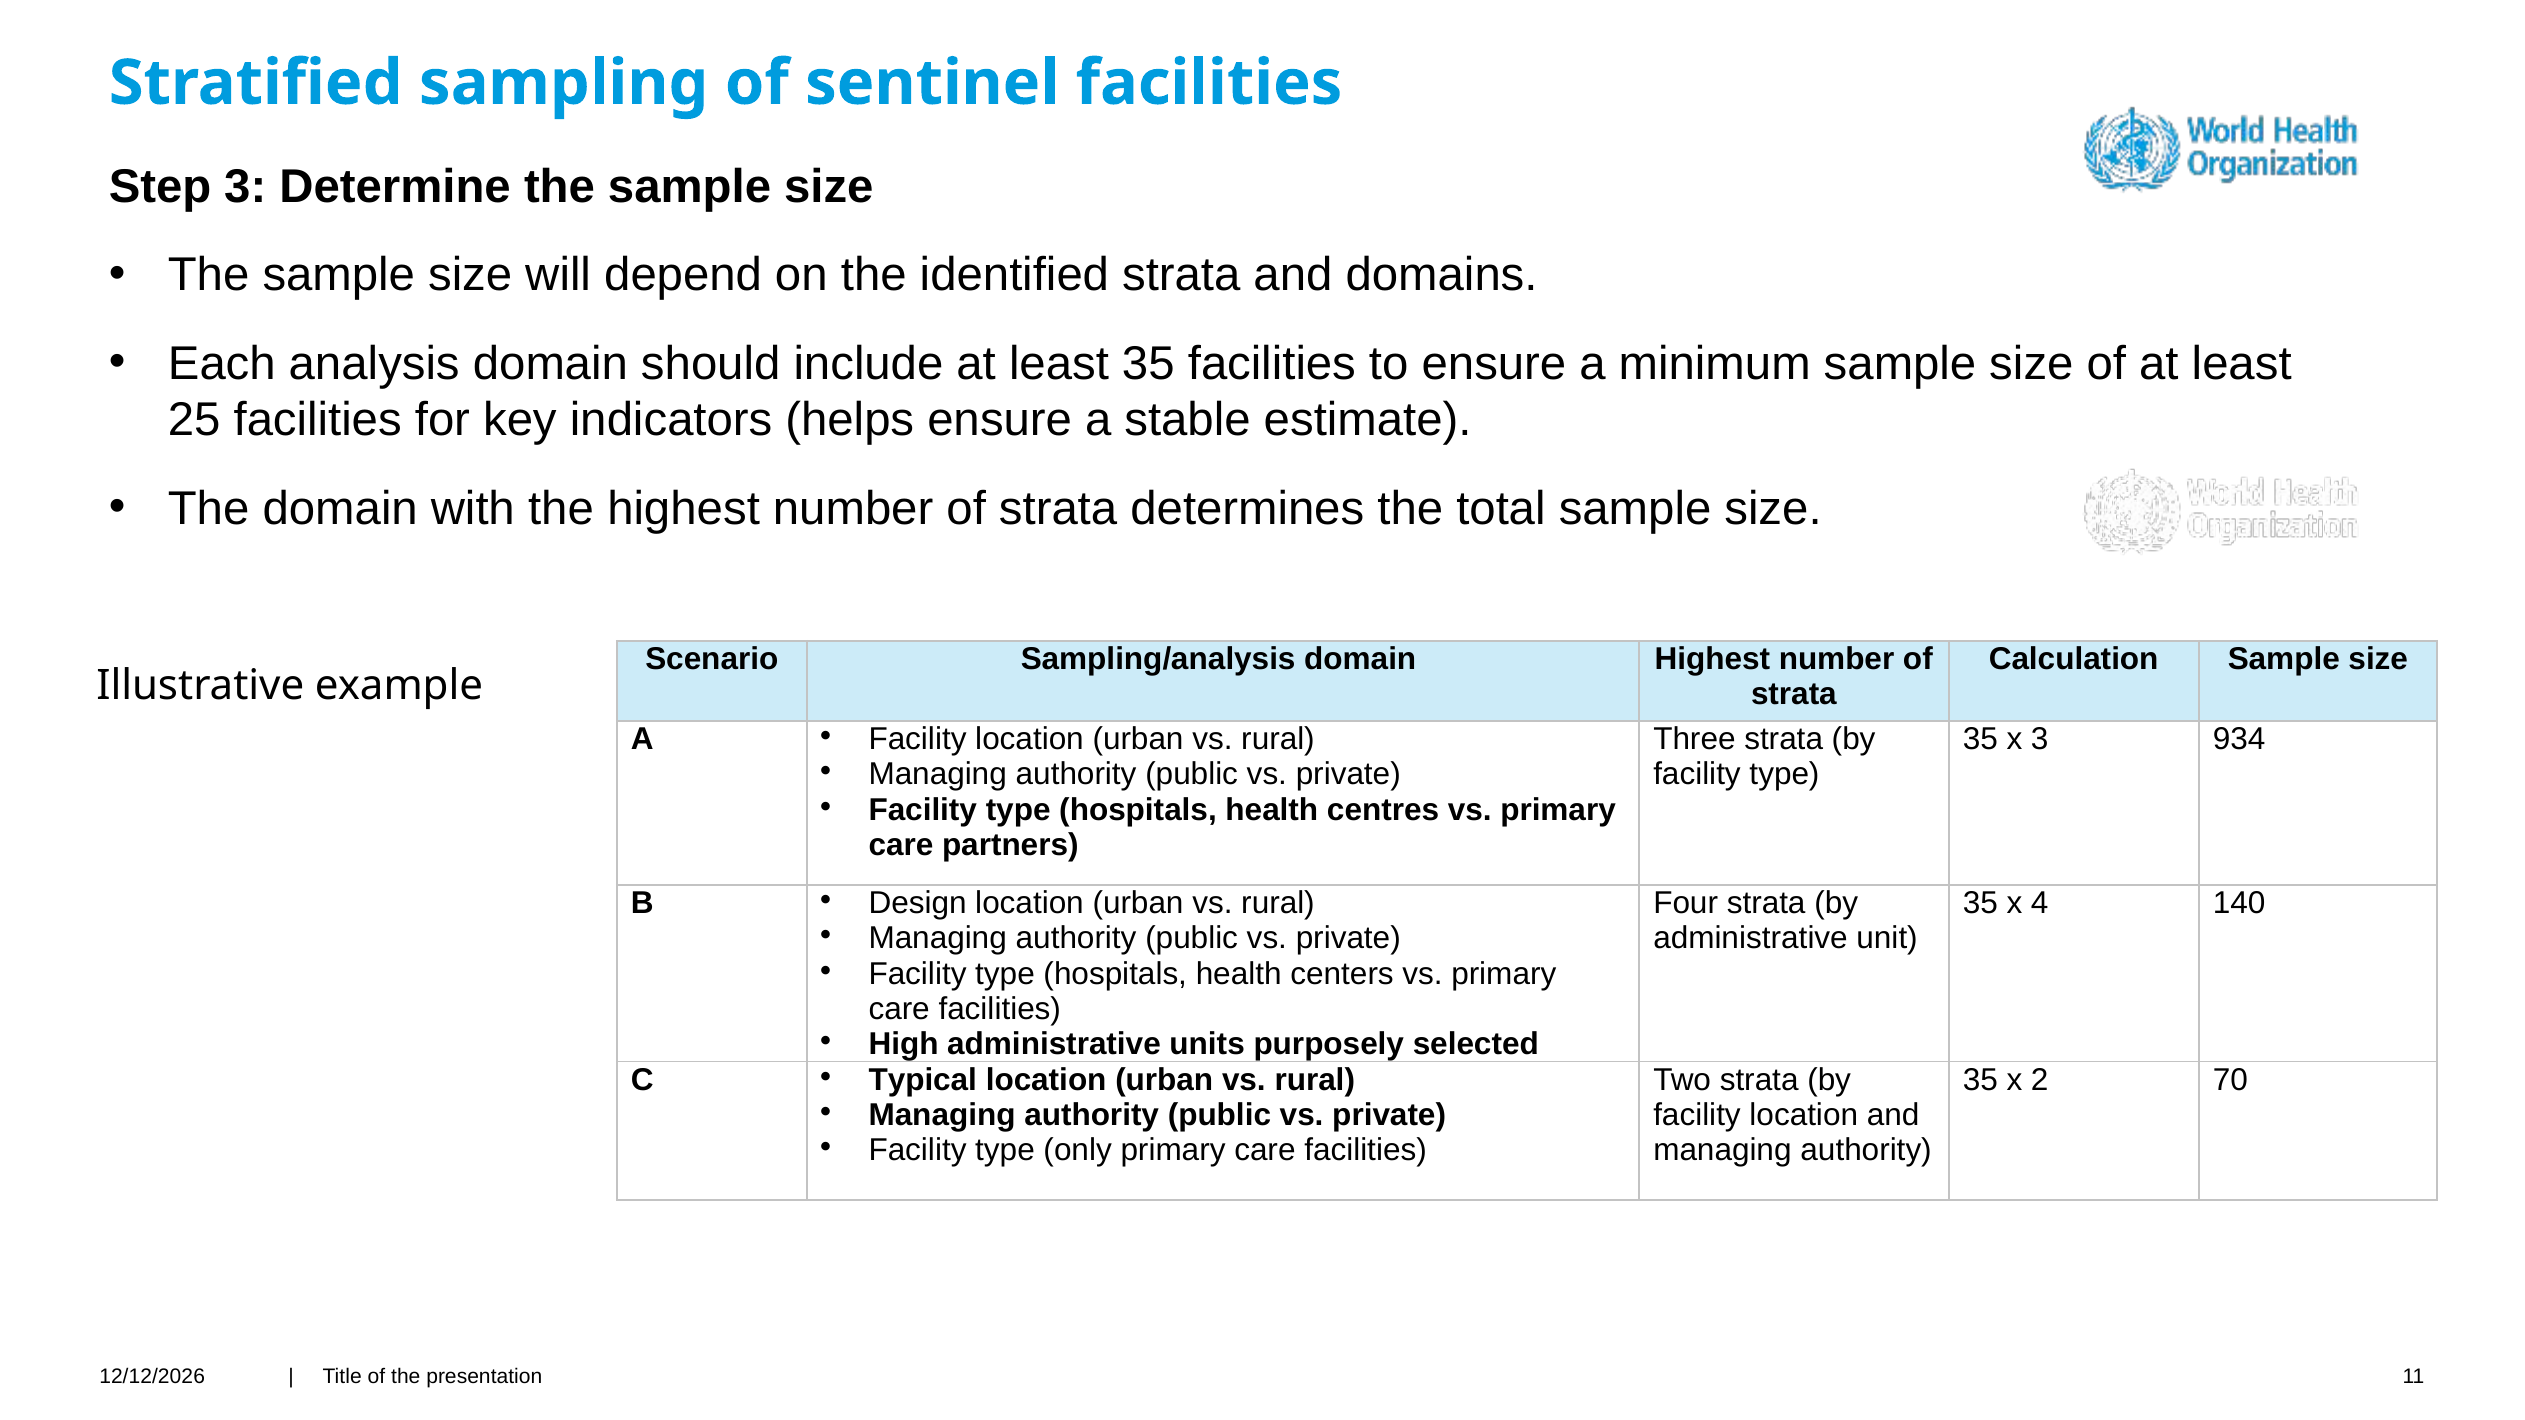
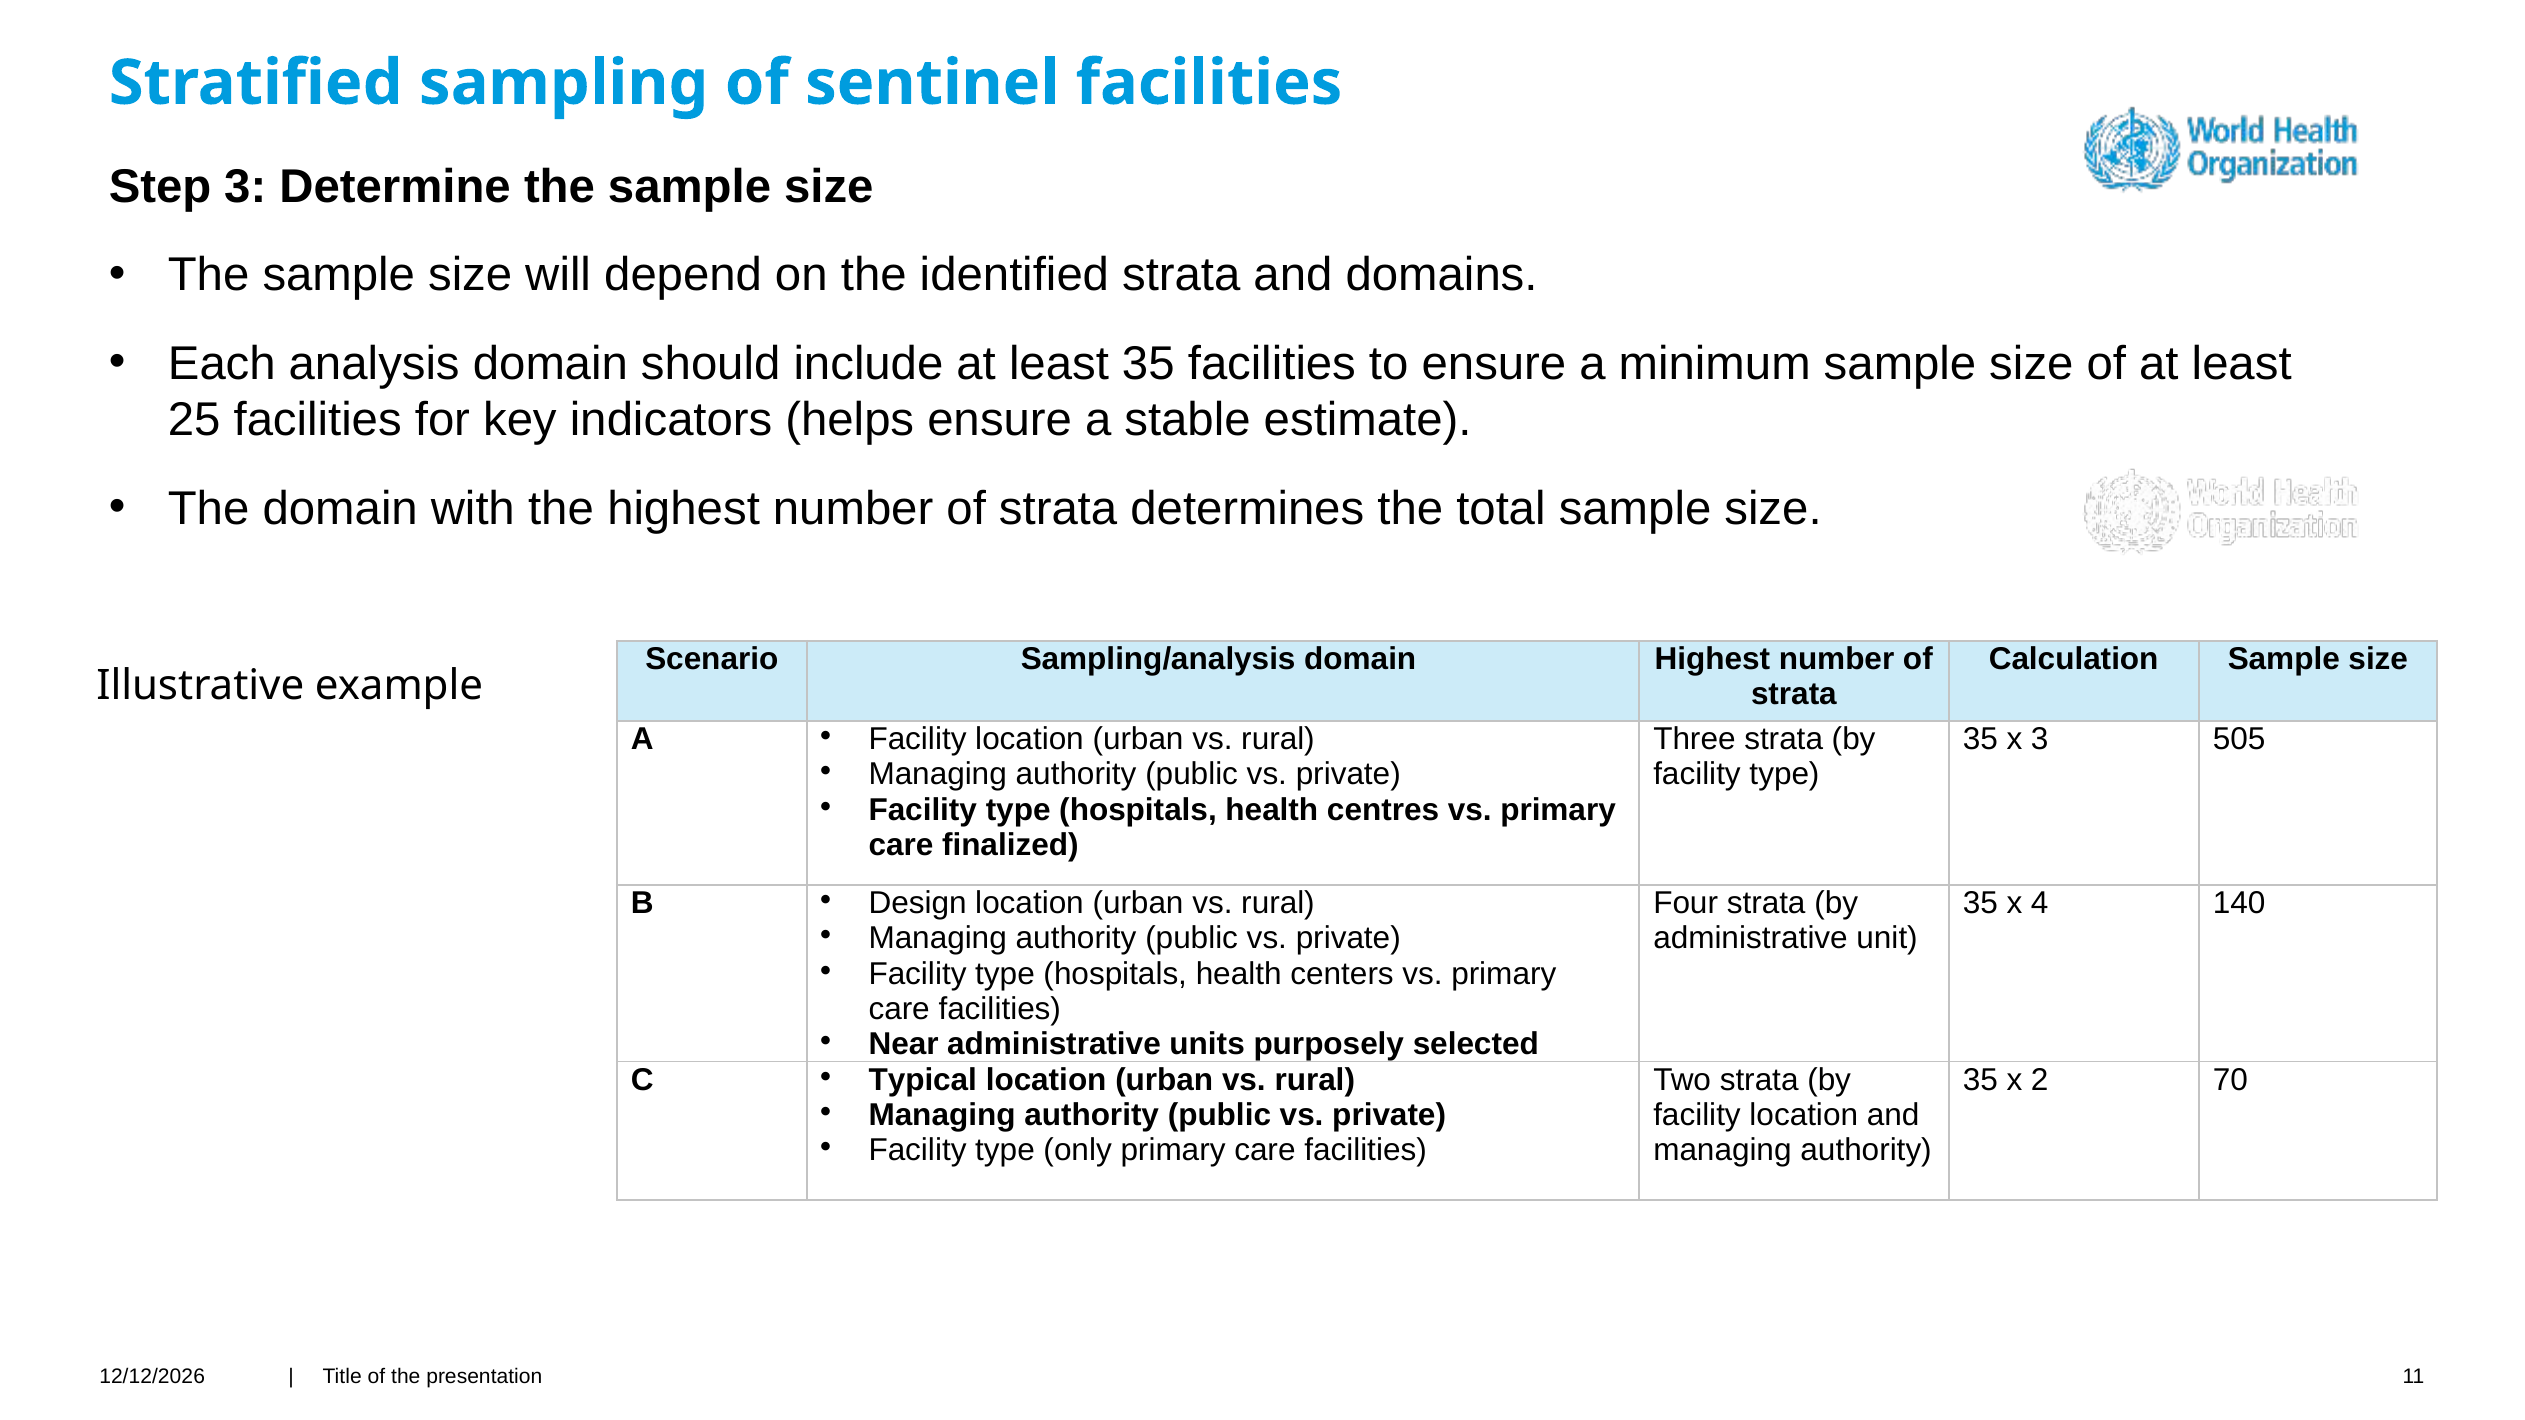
934: 934 -> 505 (2239, 739)
partners: partners -> finalized (1010, 845)
High: High -> Near (904, 1045)
